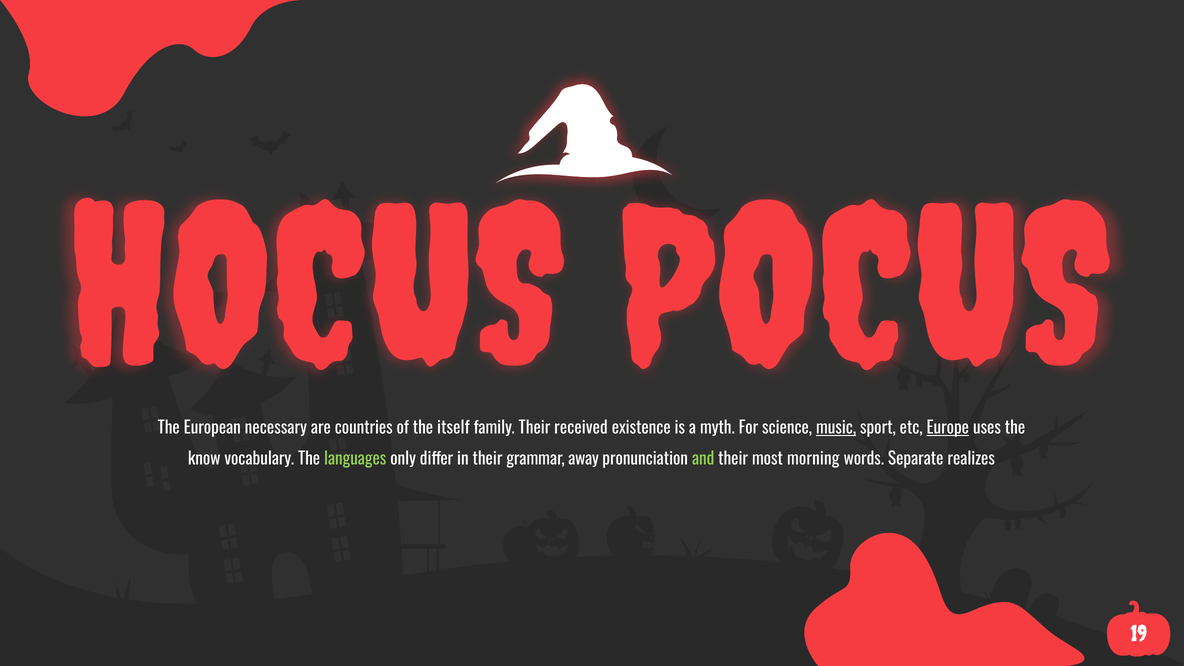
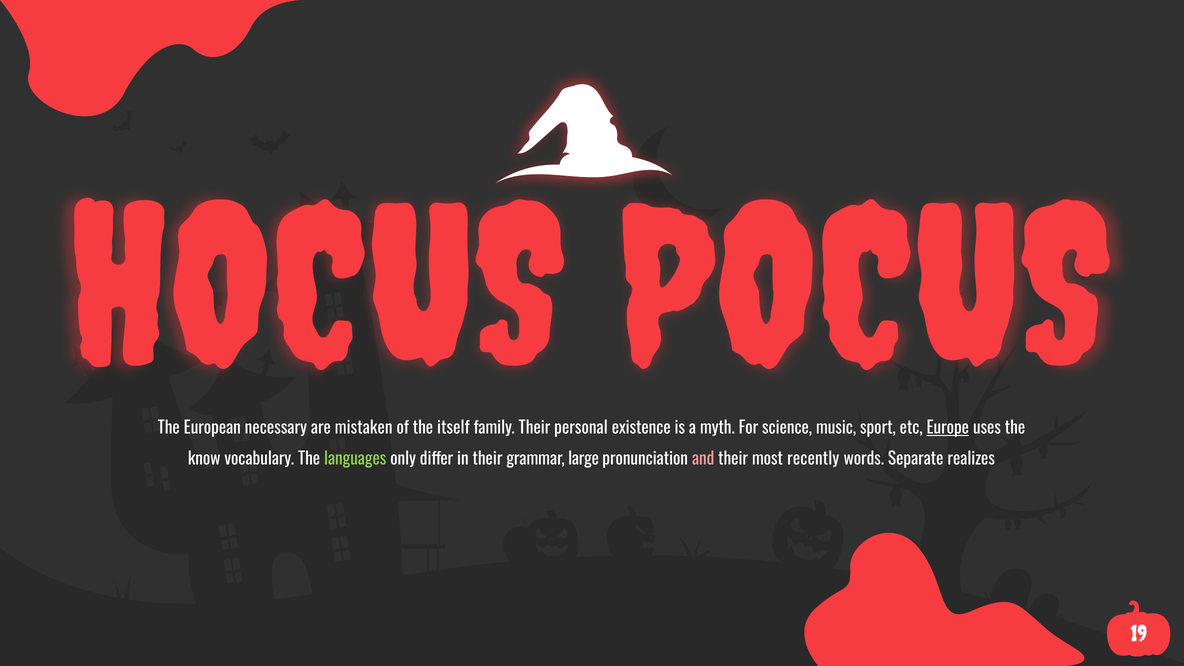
countries: countries -> mistaken (364, 428)
received: received -> personal (581, 428)
music underline: present -> none (836, 428)
away: away -> large (584, 459)
and colour: light green -> pink (703, 459)
morning: morning -> recently (813, 459)
